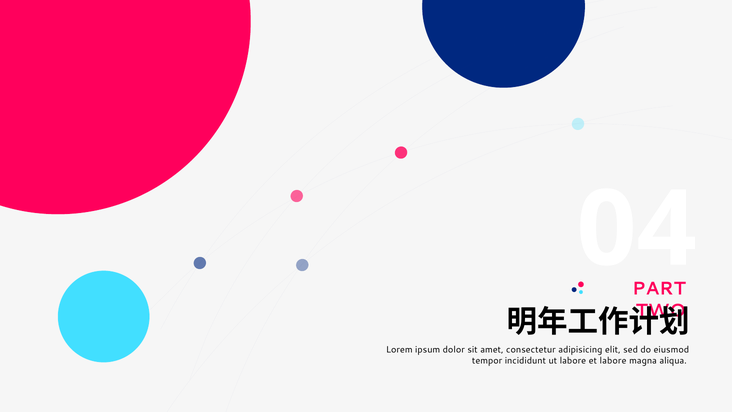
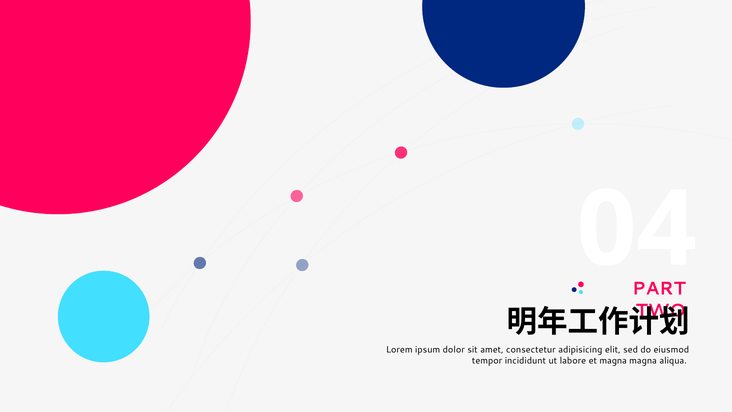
et labore: labore -> magna (613, 360)
